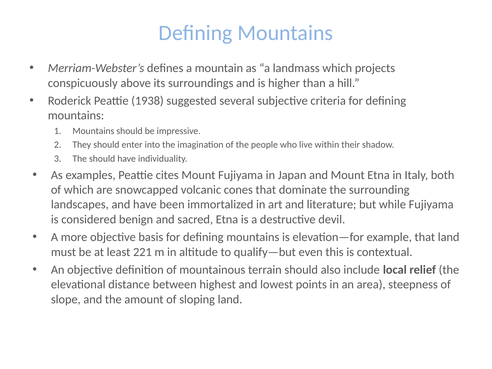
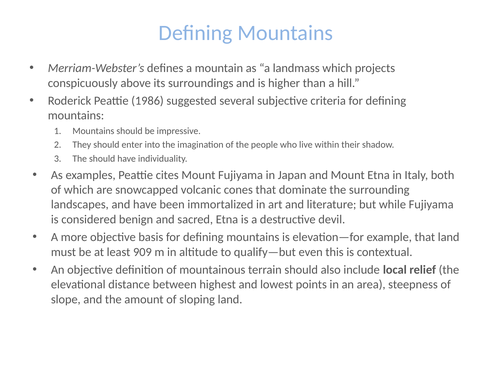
1938: 1938 -> 1986 (148, 101)
221: 221 -> 909 (142, 252)
